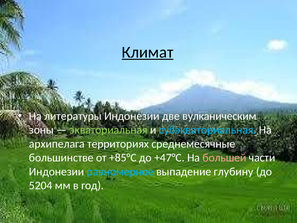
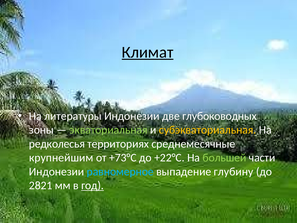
вулканическим: вулканическим -> глубоководных (219, 116)
субэкваториальная colour: light blue -> yellow (208, 130)
архипелага: архипелага -> редколесья (57, 144)
большинстве: большинстве -> крупнейшим (61, 158)
+85°С: +85°С -> +73°С (123, 158)
+47°С: +47°С -> +22°С (169, 158)
большей colour: pink -> light green (224, 158)
5204: 5204 -> 2821 (41, 185)
год underline: none -> present (93, 185)
